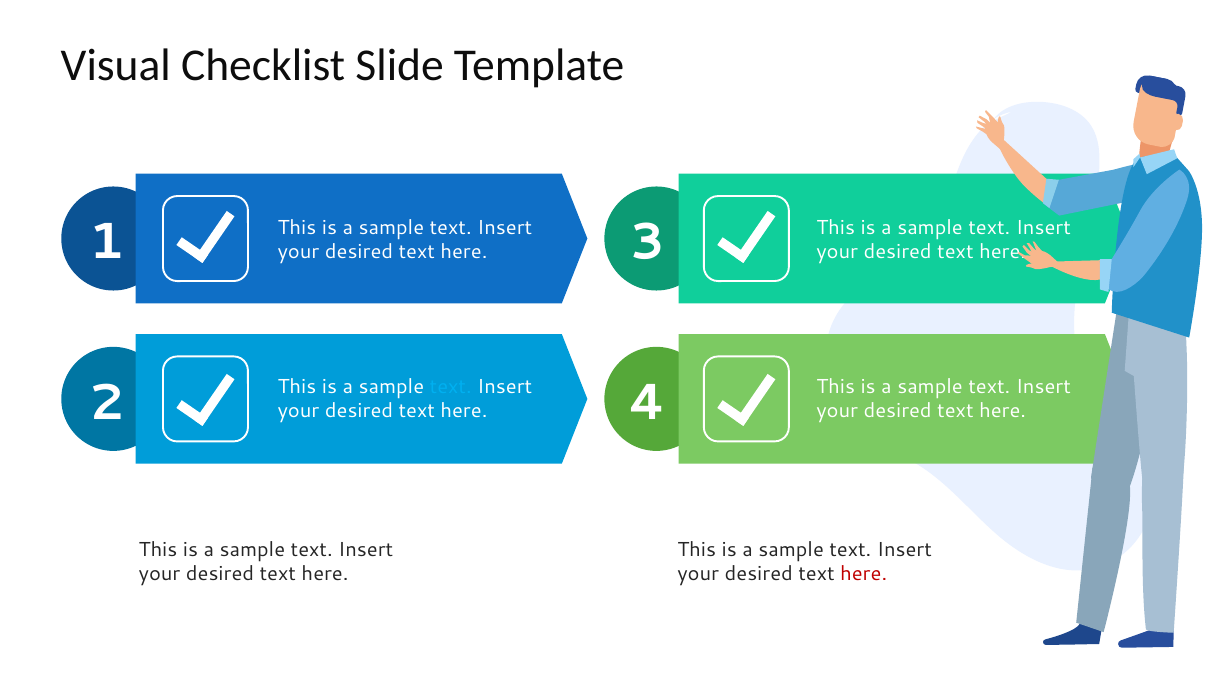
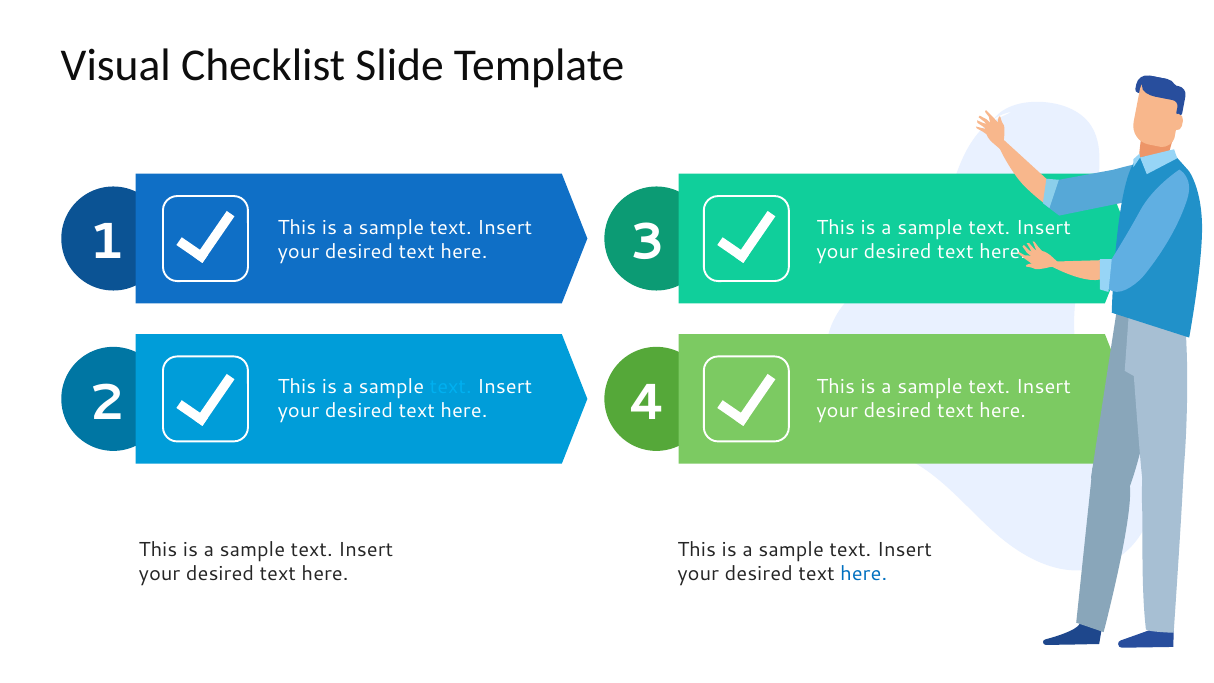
here colour: red -> blue (864, 574)
